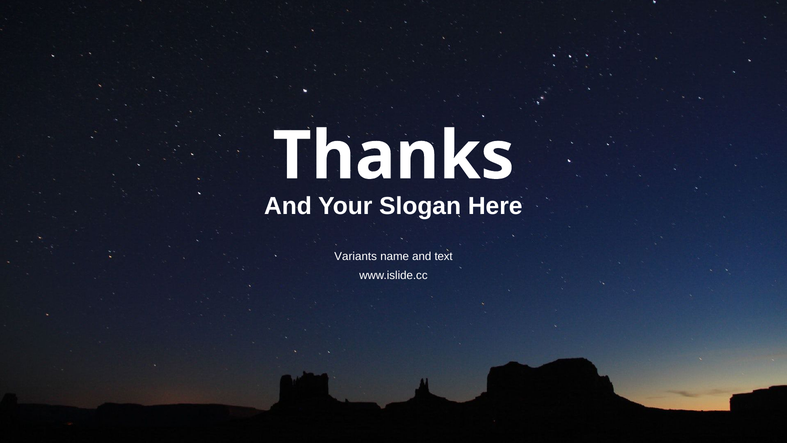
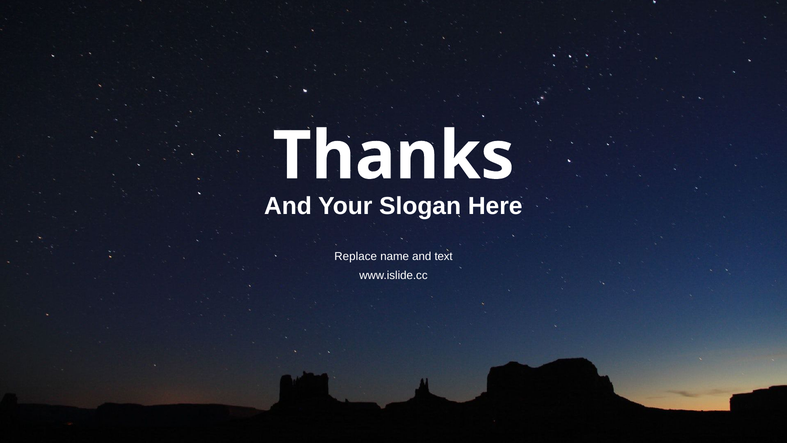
Variants: Variants -> Replace (356, 256)
